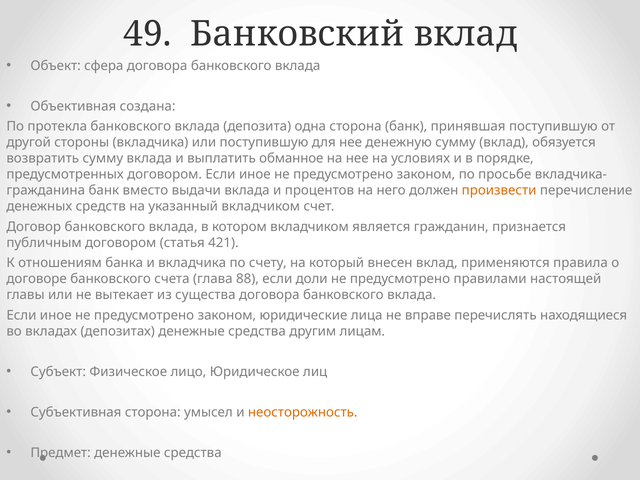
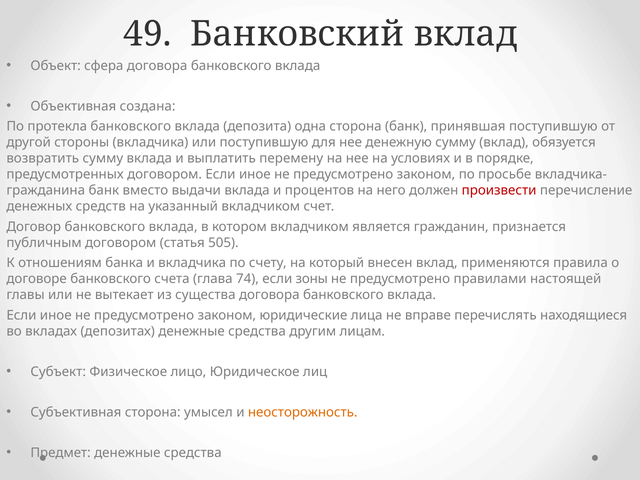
обманное: обманное -> перемену (291, 158)
произвести colour: orange -> red (499, 190)
421: 421 -> 505 (223, 243)
88: 88 -> 74 (247, 279)
доли: доли -> зоны (312, 279)
